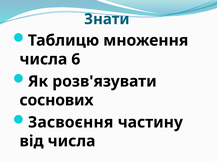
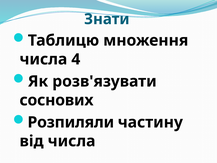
6: 6 -> 4 (76, 59)
Засвоєння: Засвоєння -> Розпиляли (71, 122)
